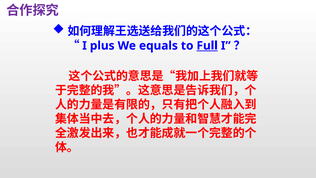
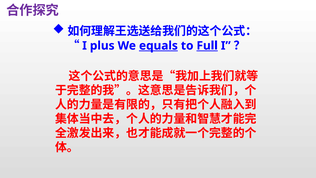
equals underline: none -> present (158, 46)
